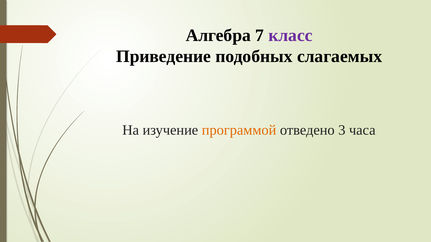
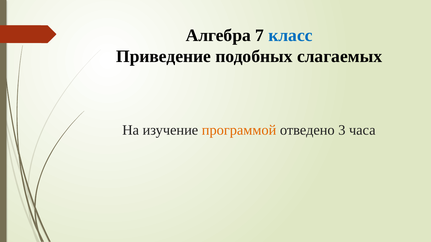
класс colour: purple -> blue (290, 35)
